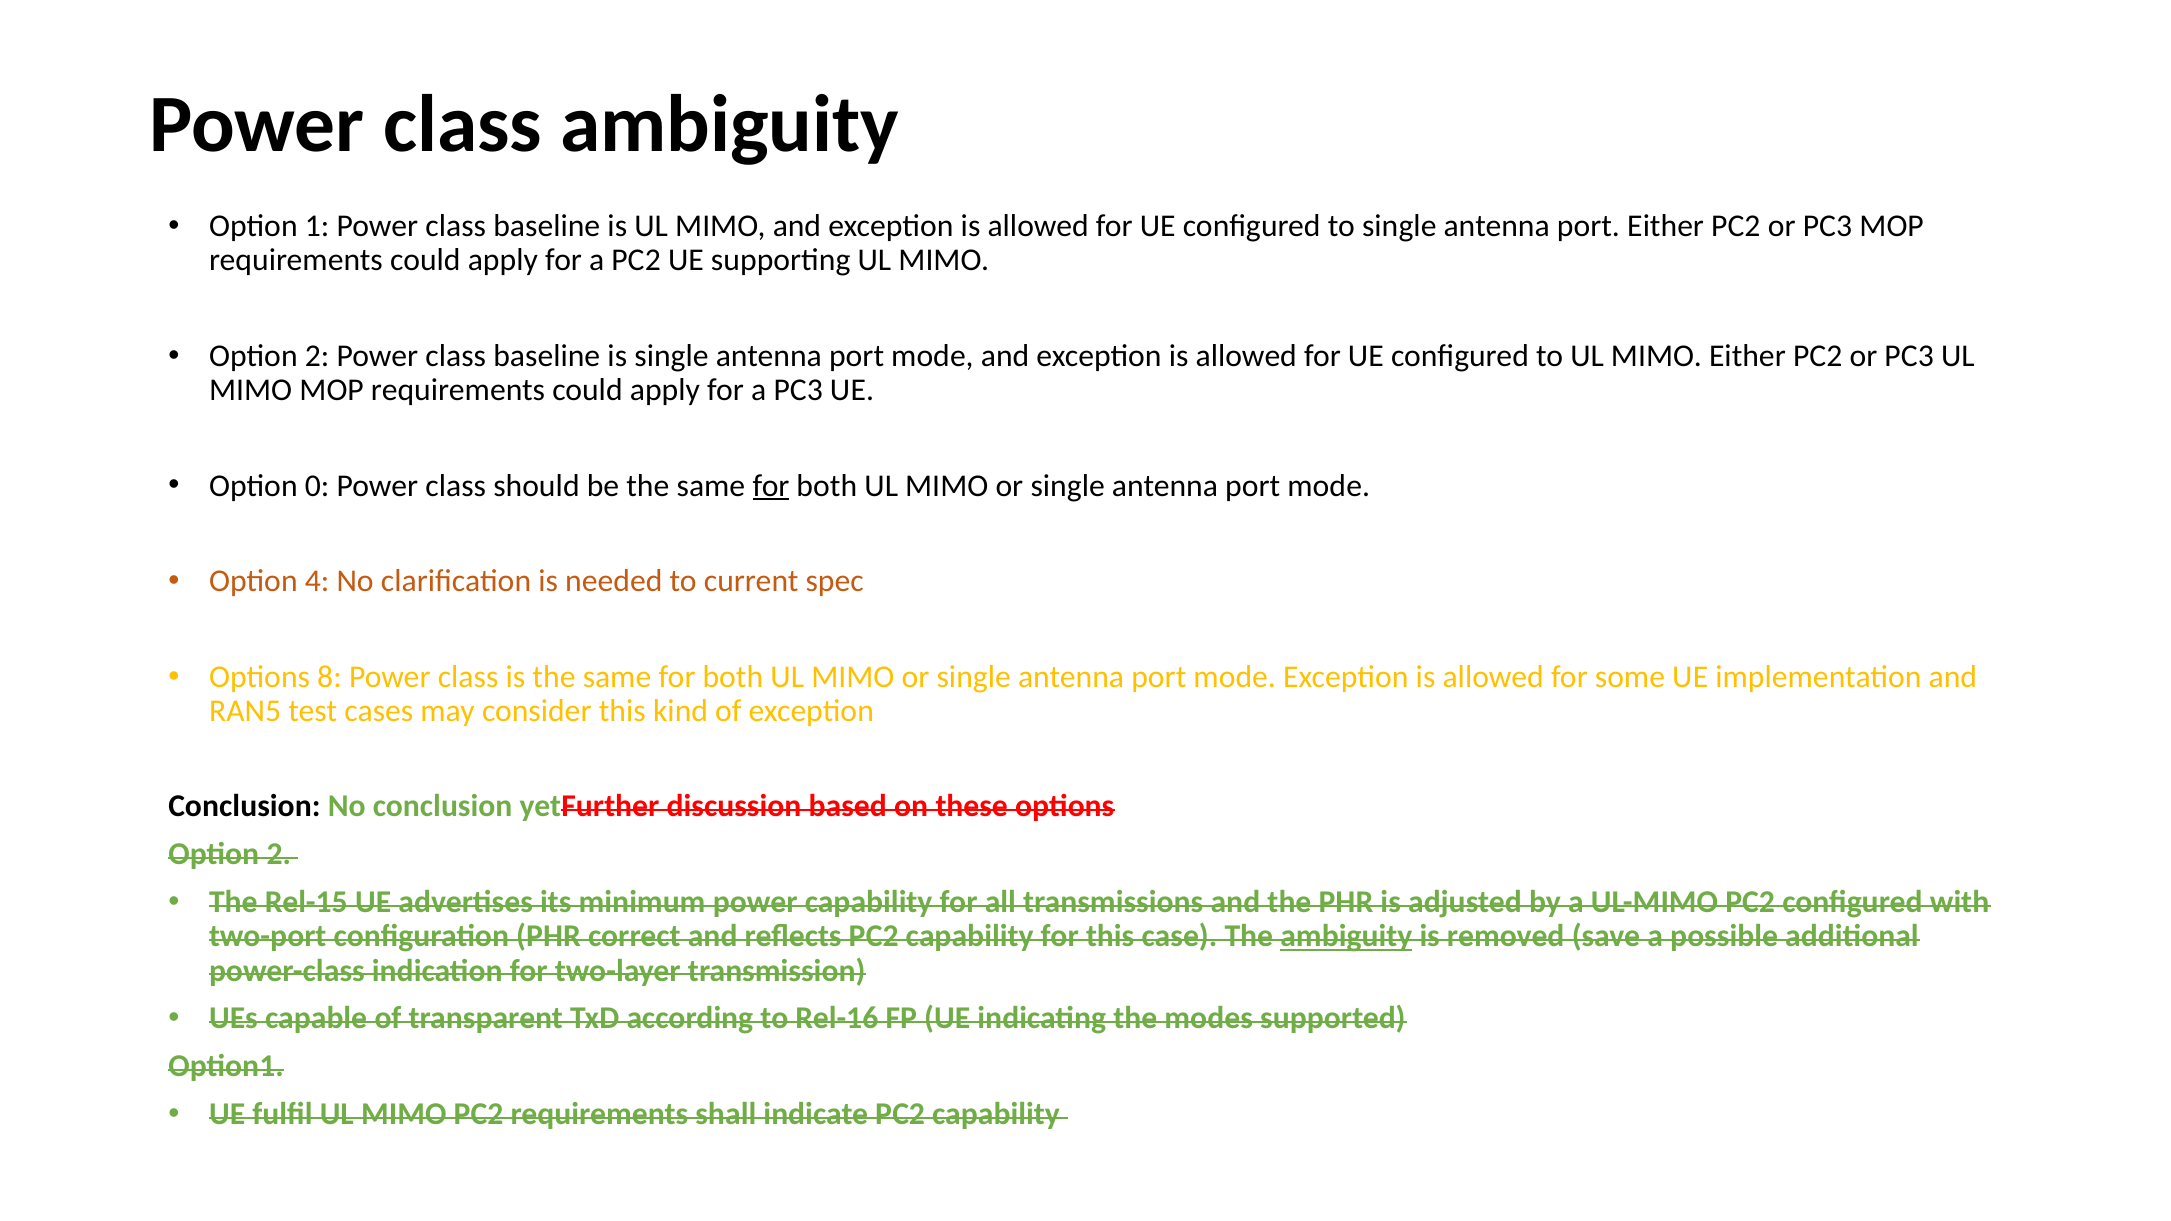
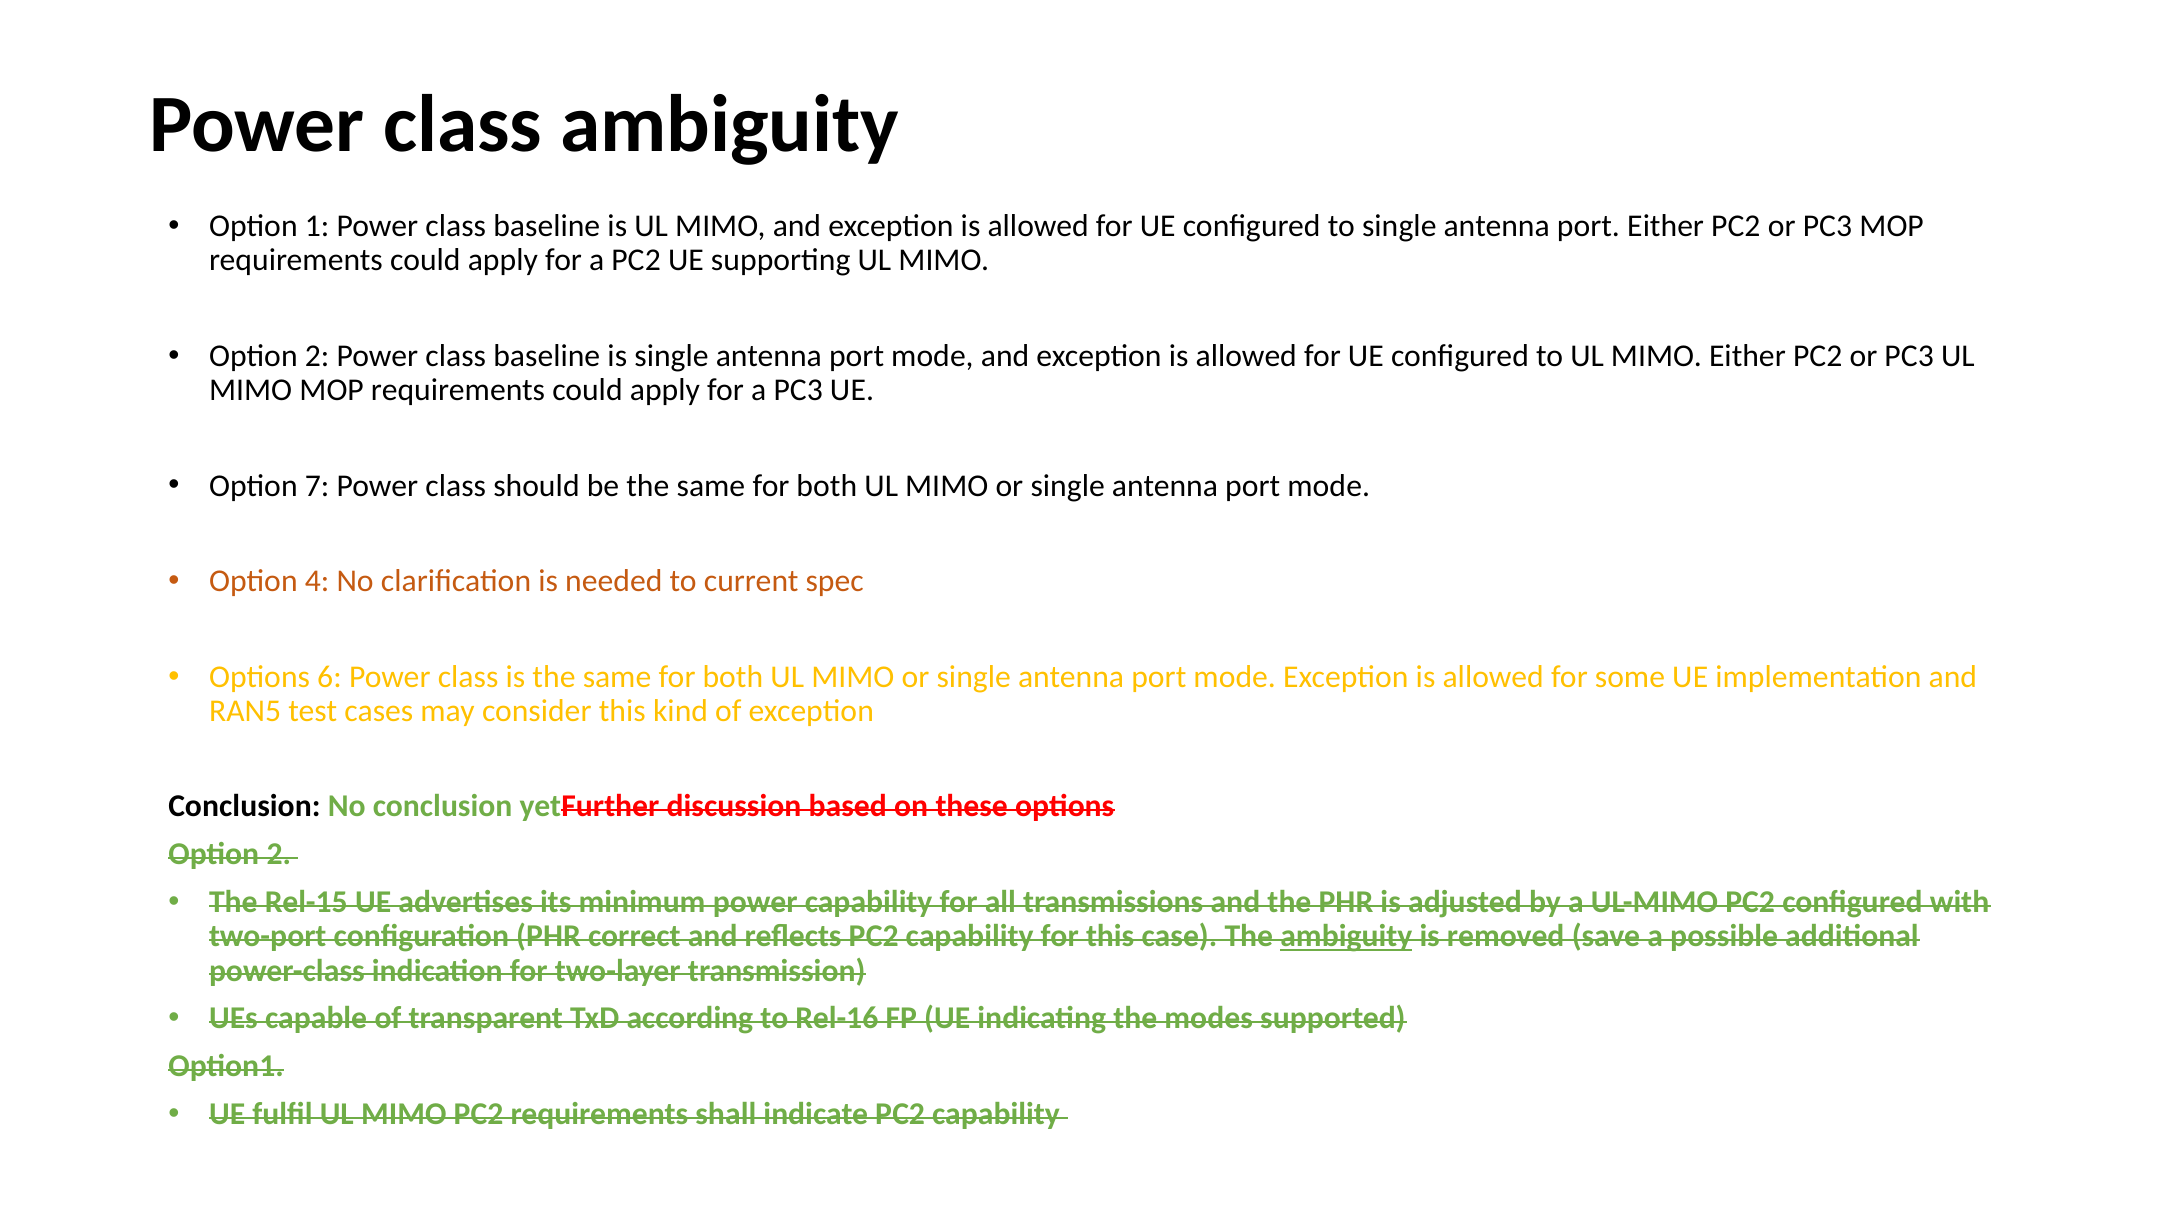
0: 0 -> 7 (317, 486)
for underline: present -> none (771, 486)
8: 8 -> 6 (329, 677)
